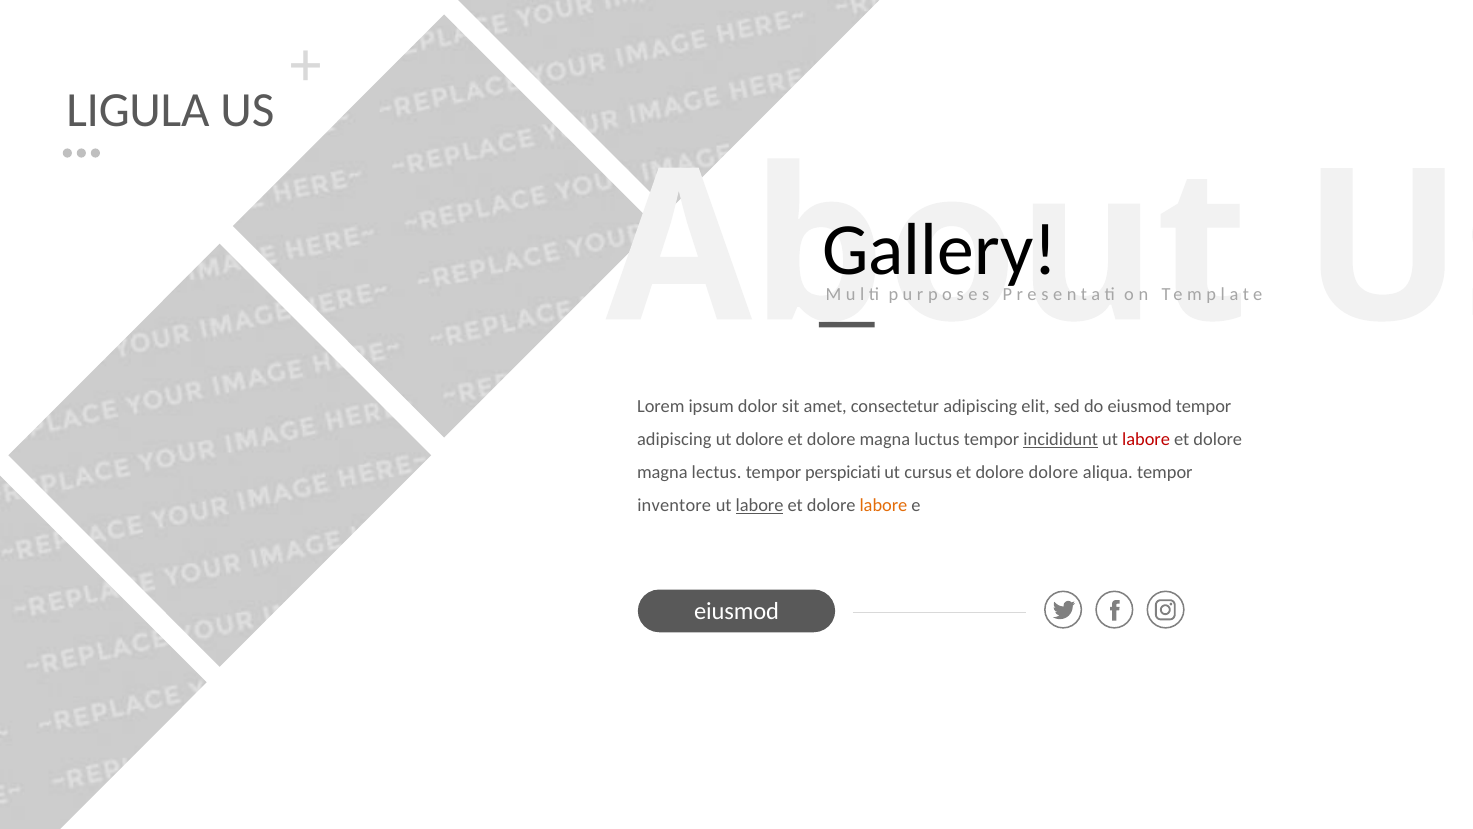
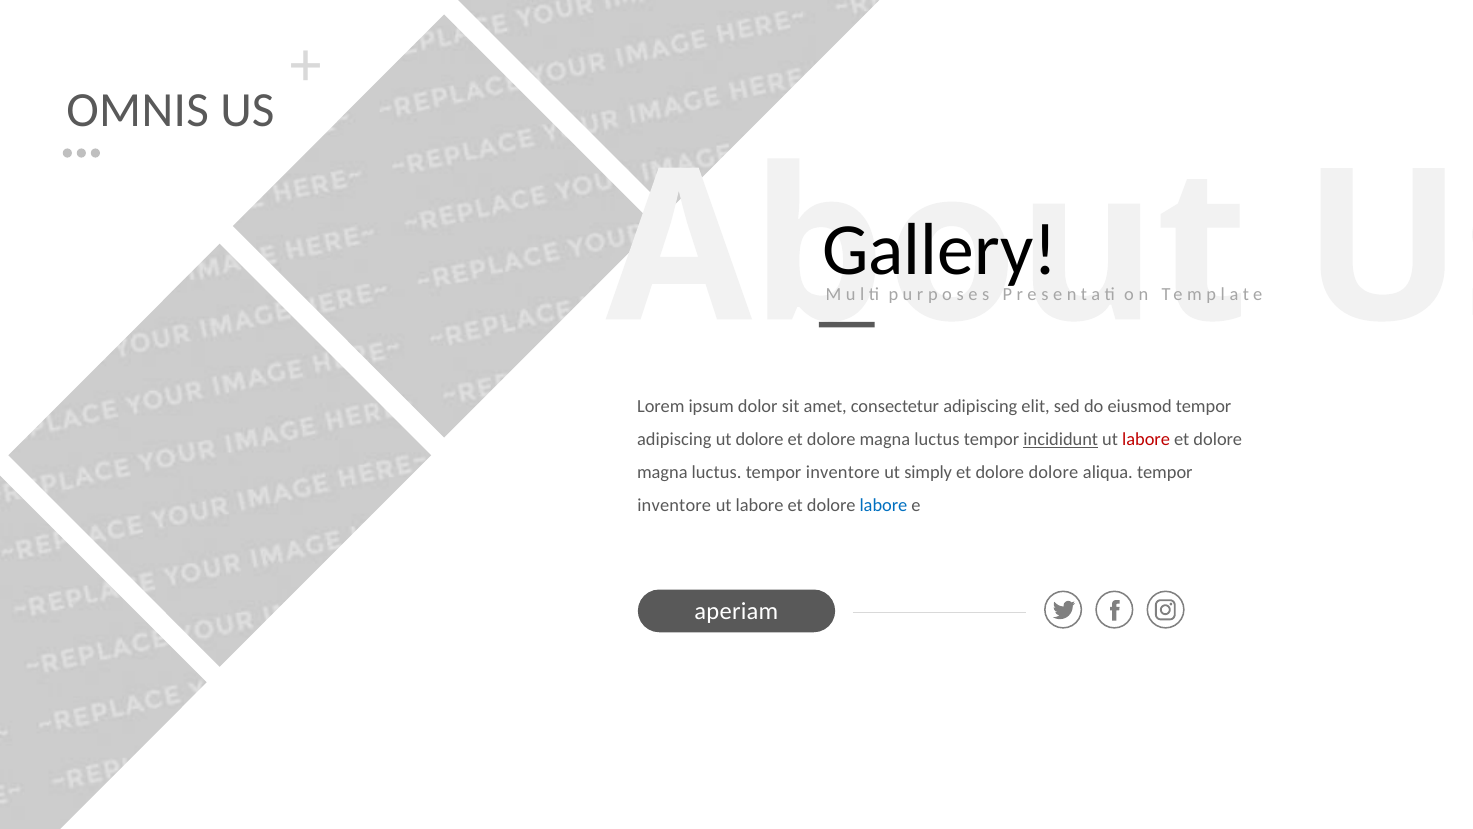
LIGULA: LIGULA -> OMNIS (138, 110)
lectus: lectus -> luctus (717, 472)
perspiciati: perspiciati -> inventore (843, 472)
cursus: cursus -> simply (928, 472)
labore underline: present -> none (760, 506)
labore colour: orange -> blue (883, 506)
eiusmod: eiusmod -> aperiam (736, 611)
